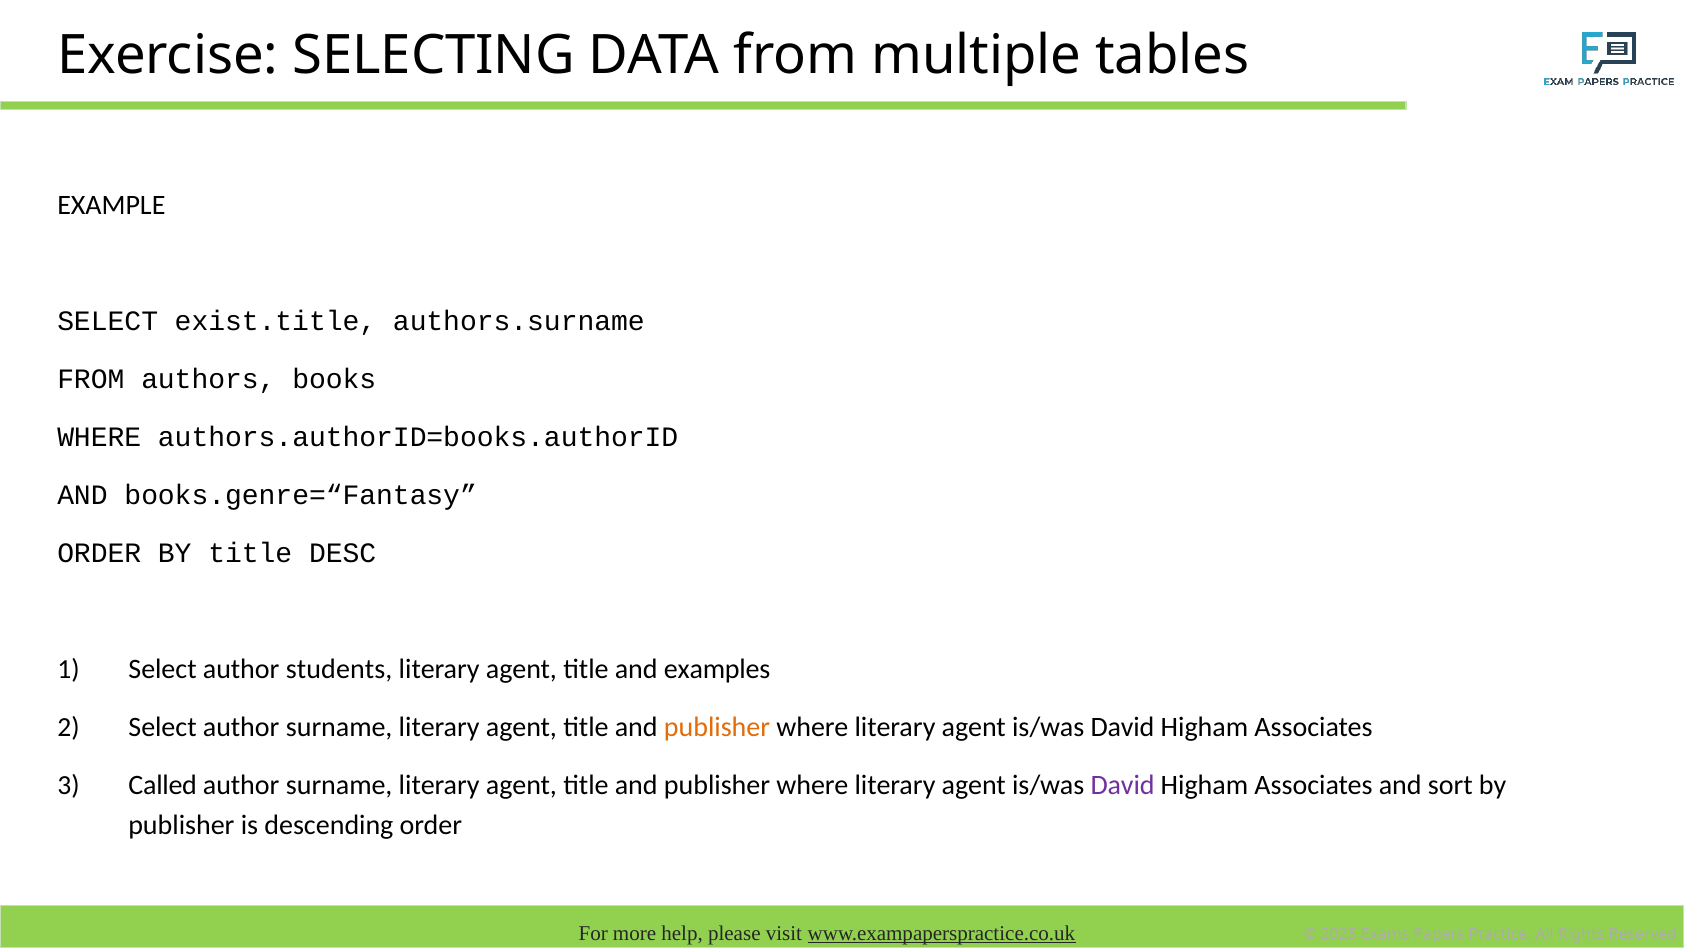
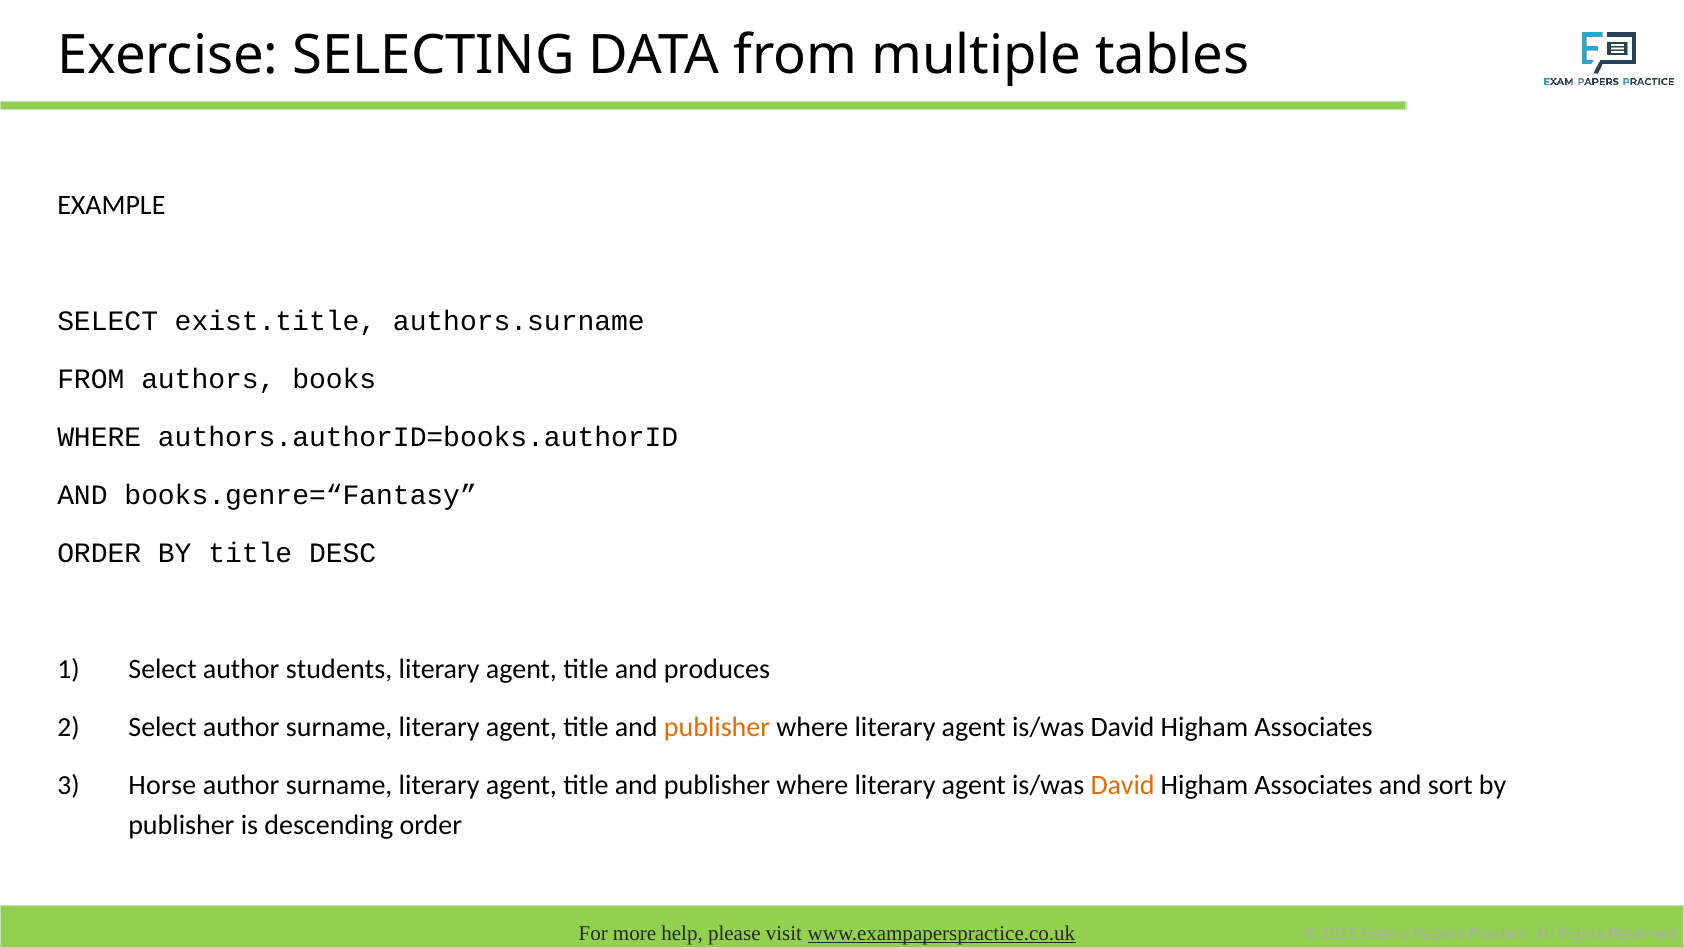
examples: examples -> produces (717, 668)
Called: Called -> Horse (162, 784)
David colour: purple -> orange (1123, 784)
